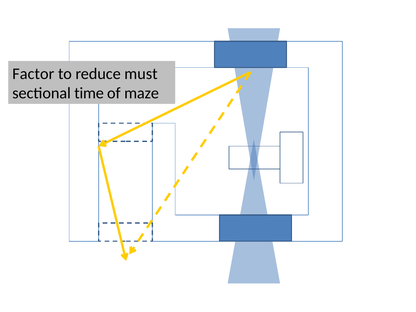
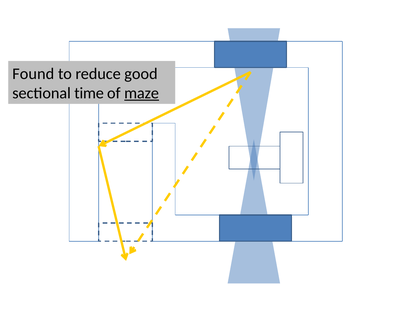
Factor: Factor -> Found (33, 74)
must: must -> good (141, 74)
maze underline: none -> present (142, 93)
